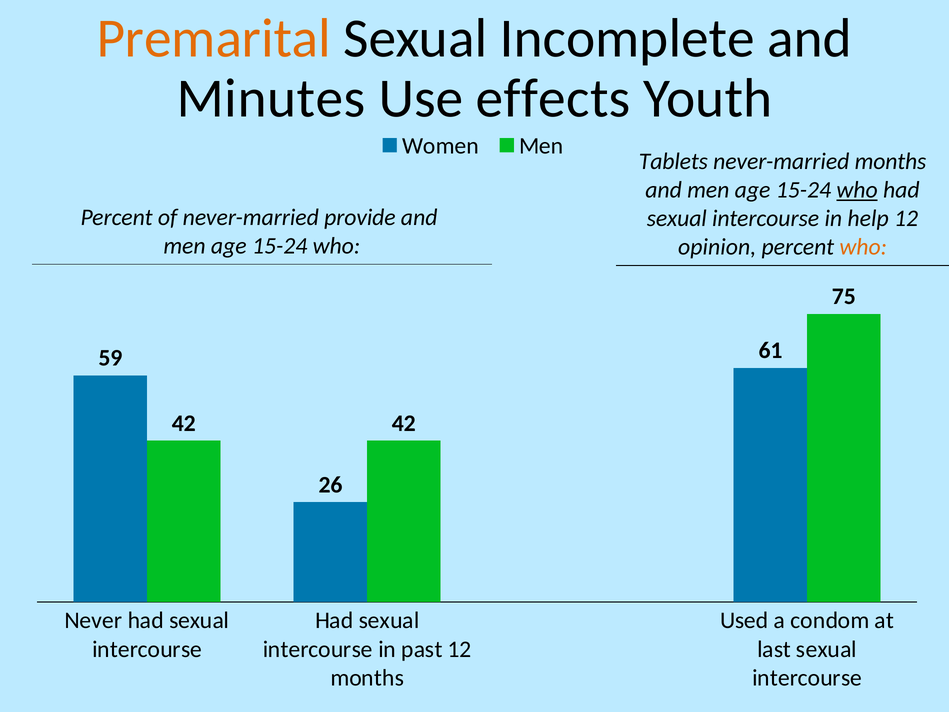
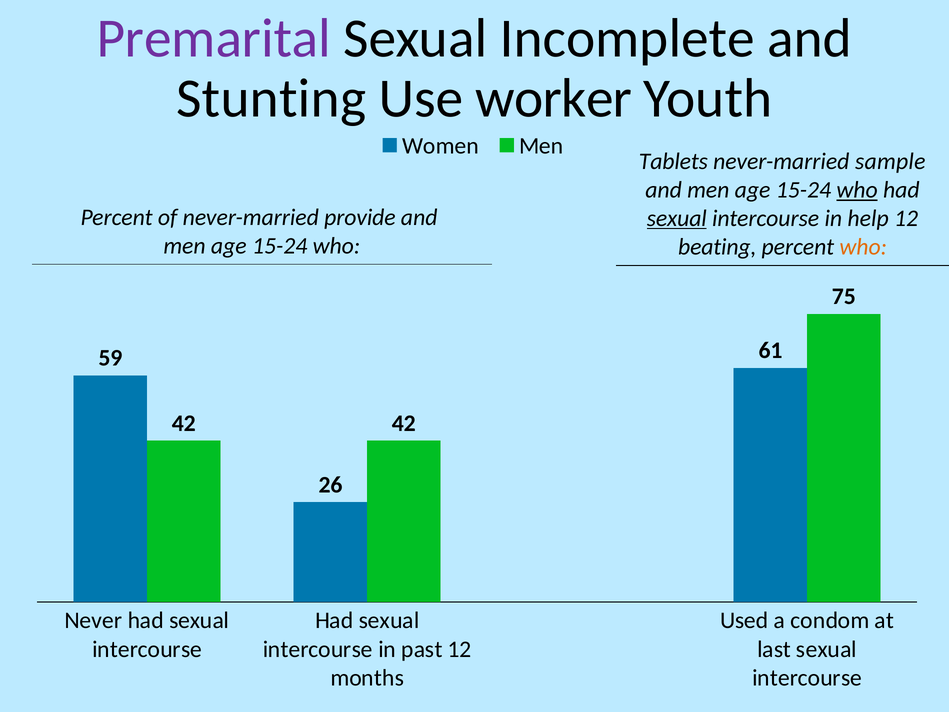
Premarital colour: orange -> purple (214, 39)
Minutes: Minutes -> Stunting (271, 98)
effects: effects -> worker (554, 98)
never-married months: months -> sample (890, 161)
sexual underline: none -> present (677, 218)
opinion: opinion -> beating (717, 247)
